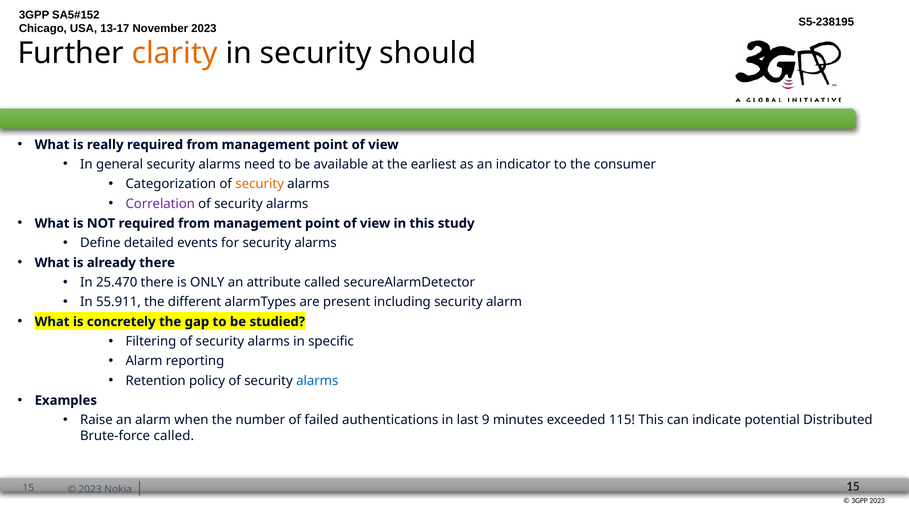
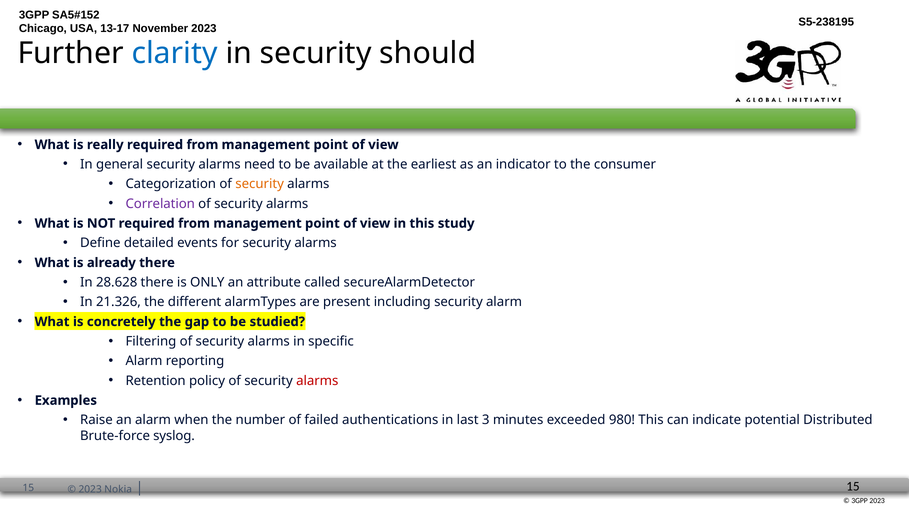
clarity colour: orange -> blue (175, 53)
25.470: 25.470 -> 28.628 (117, 283)
55.911: 55.911 -> 21.326 (118, 302)
alarms colour: blue -> red (317, 381)
9: 9 -> 3 (486, 420)
115: 115 -> 980 (622, 420)
Brute-force called: called -> syslog (174, 436)
